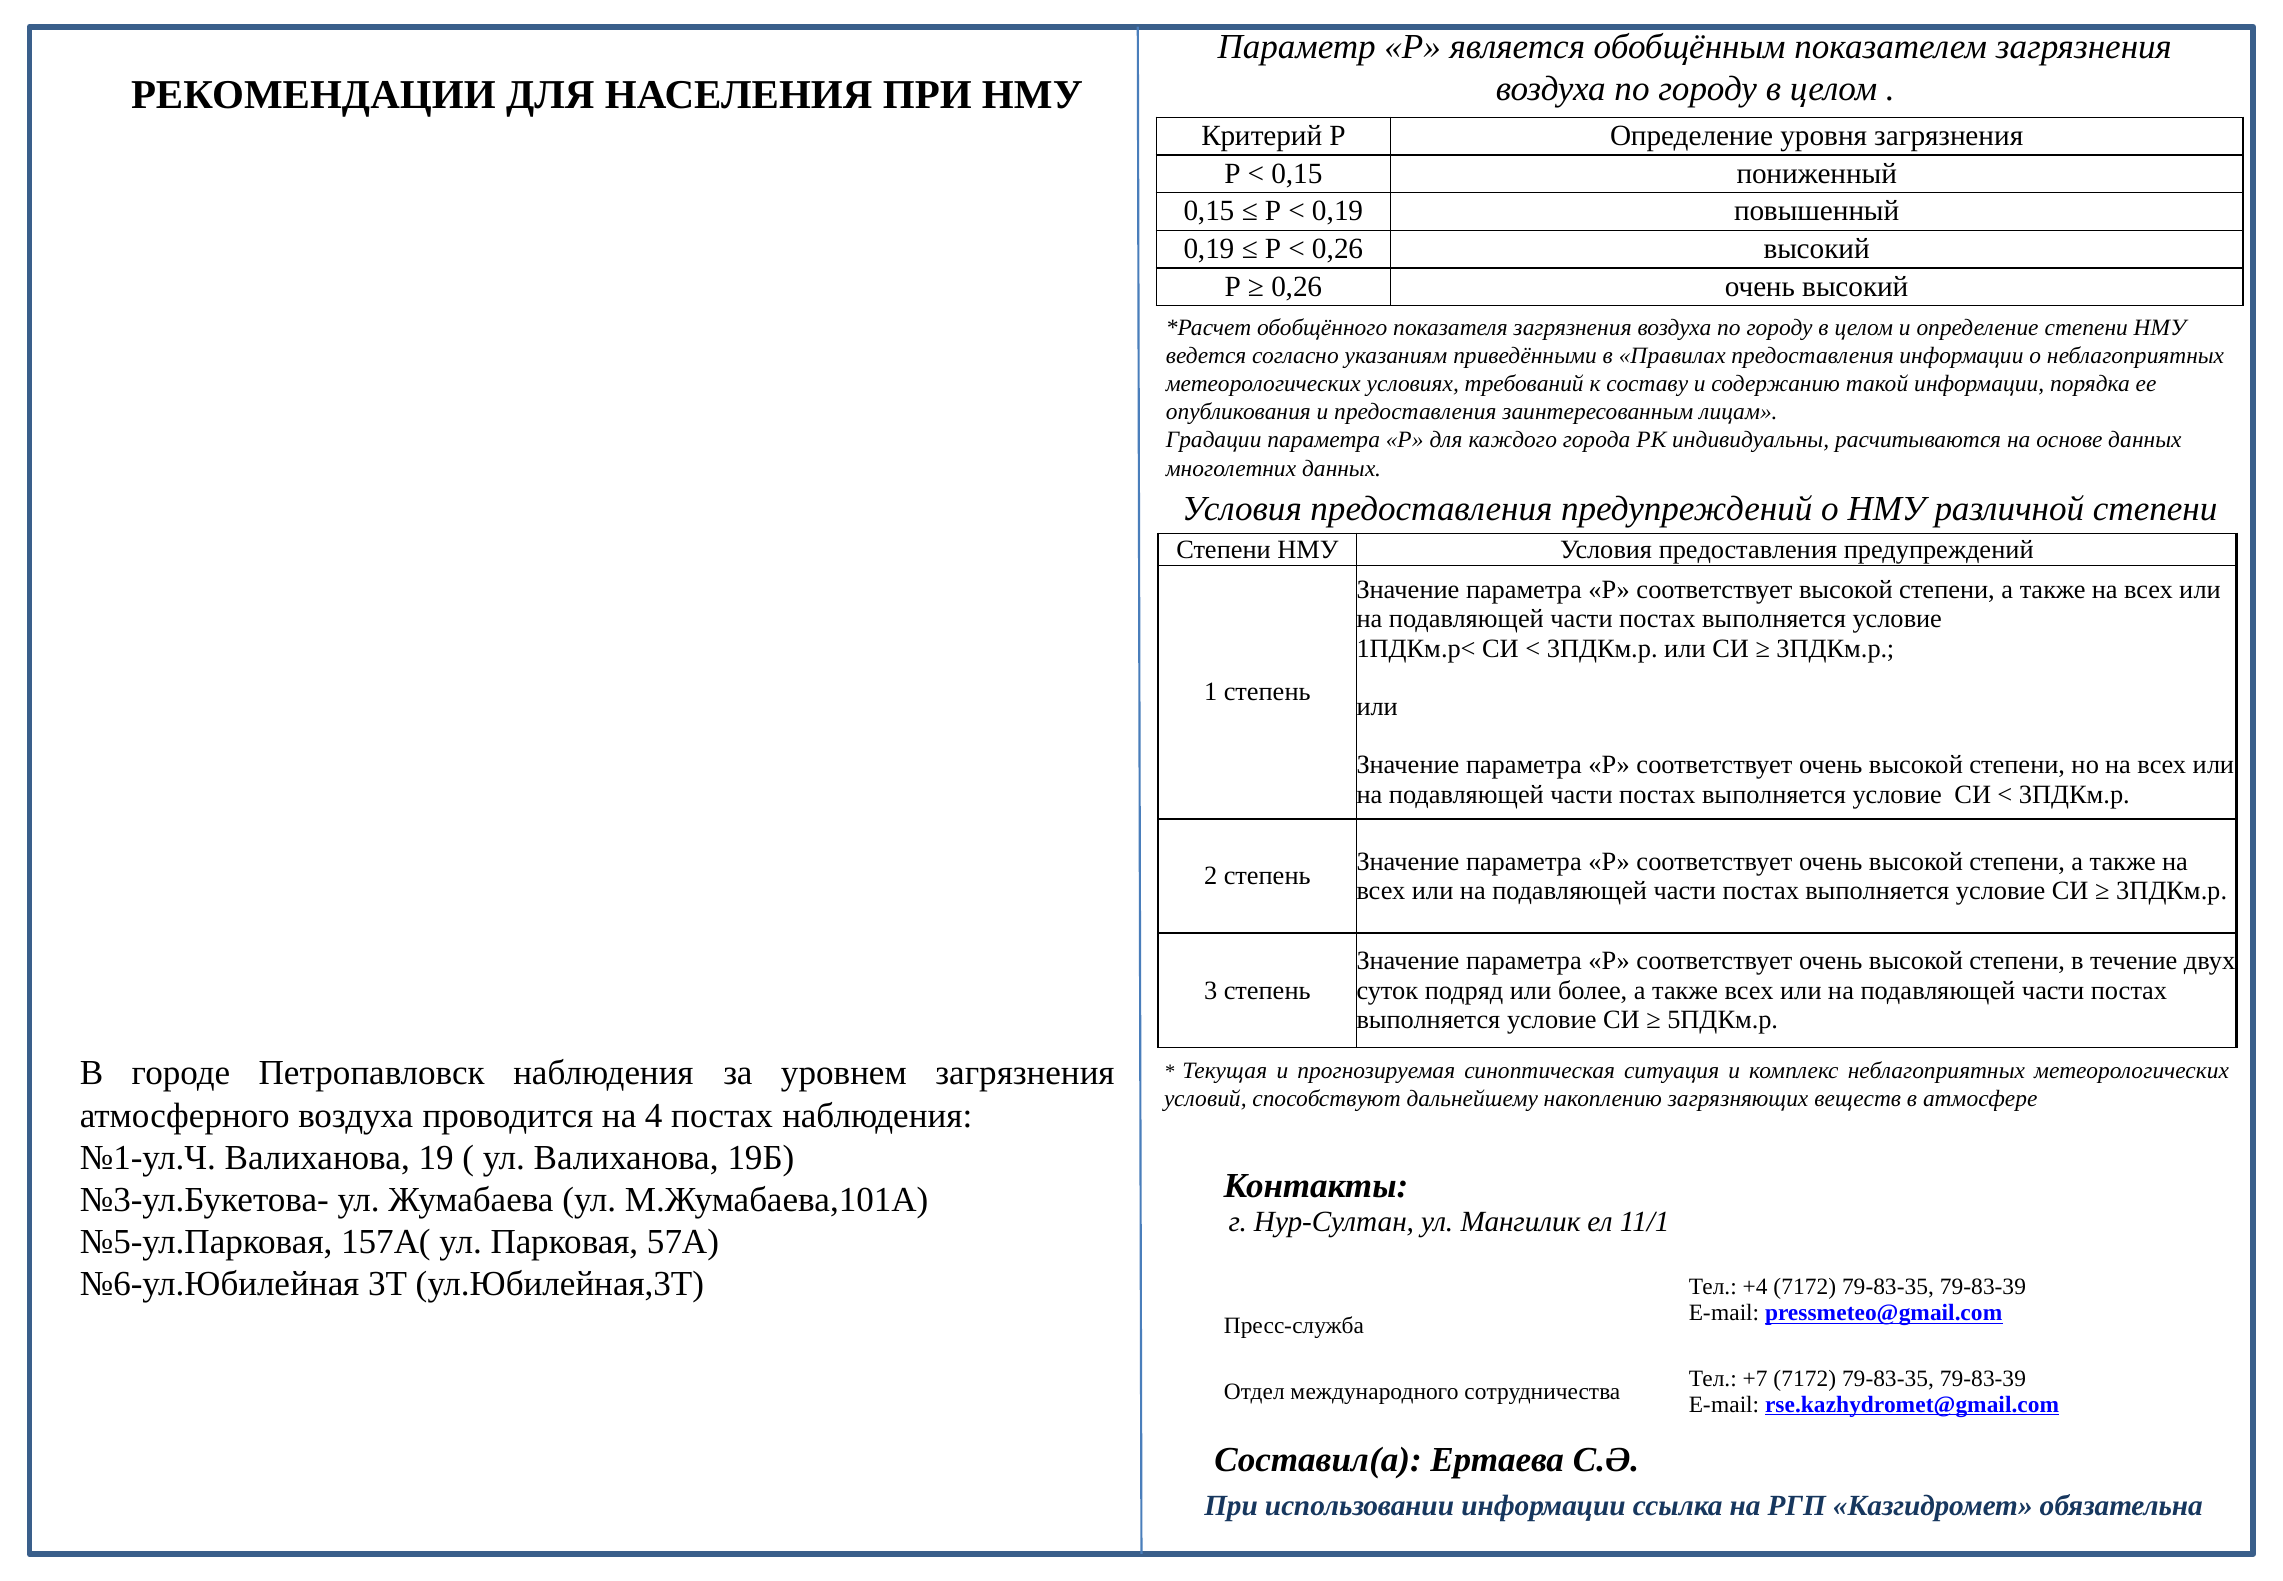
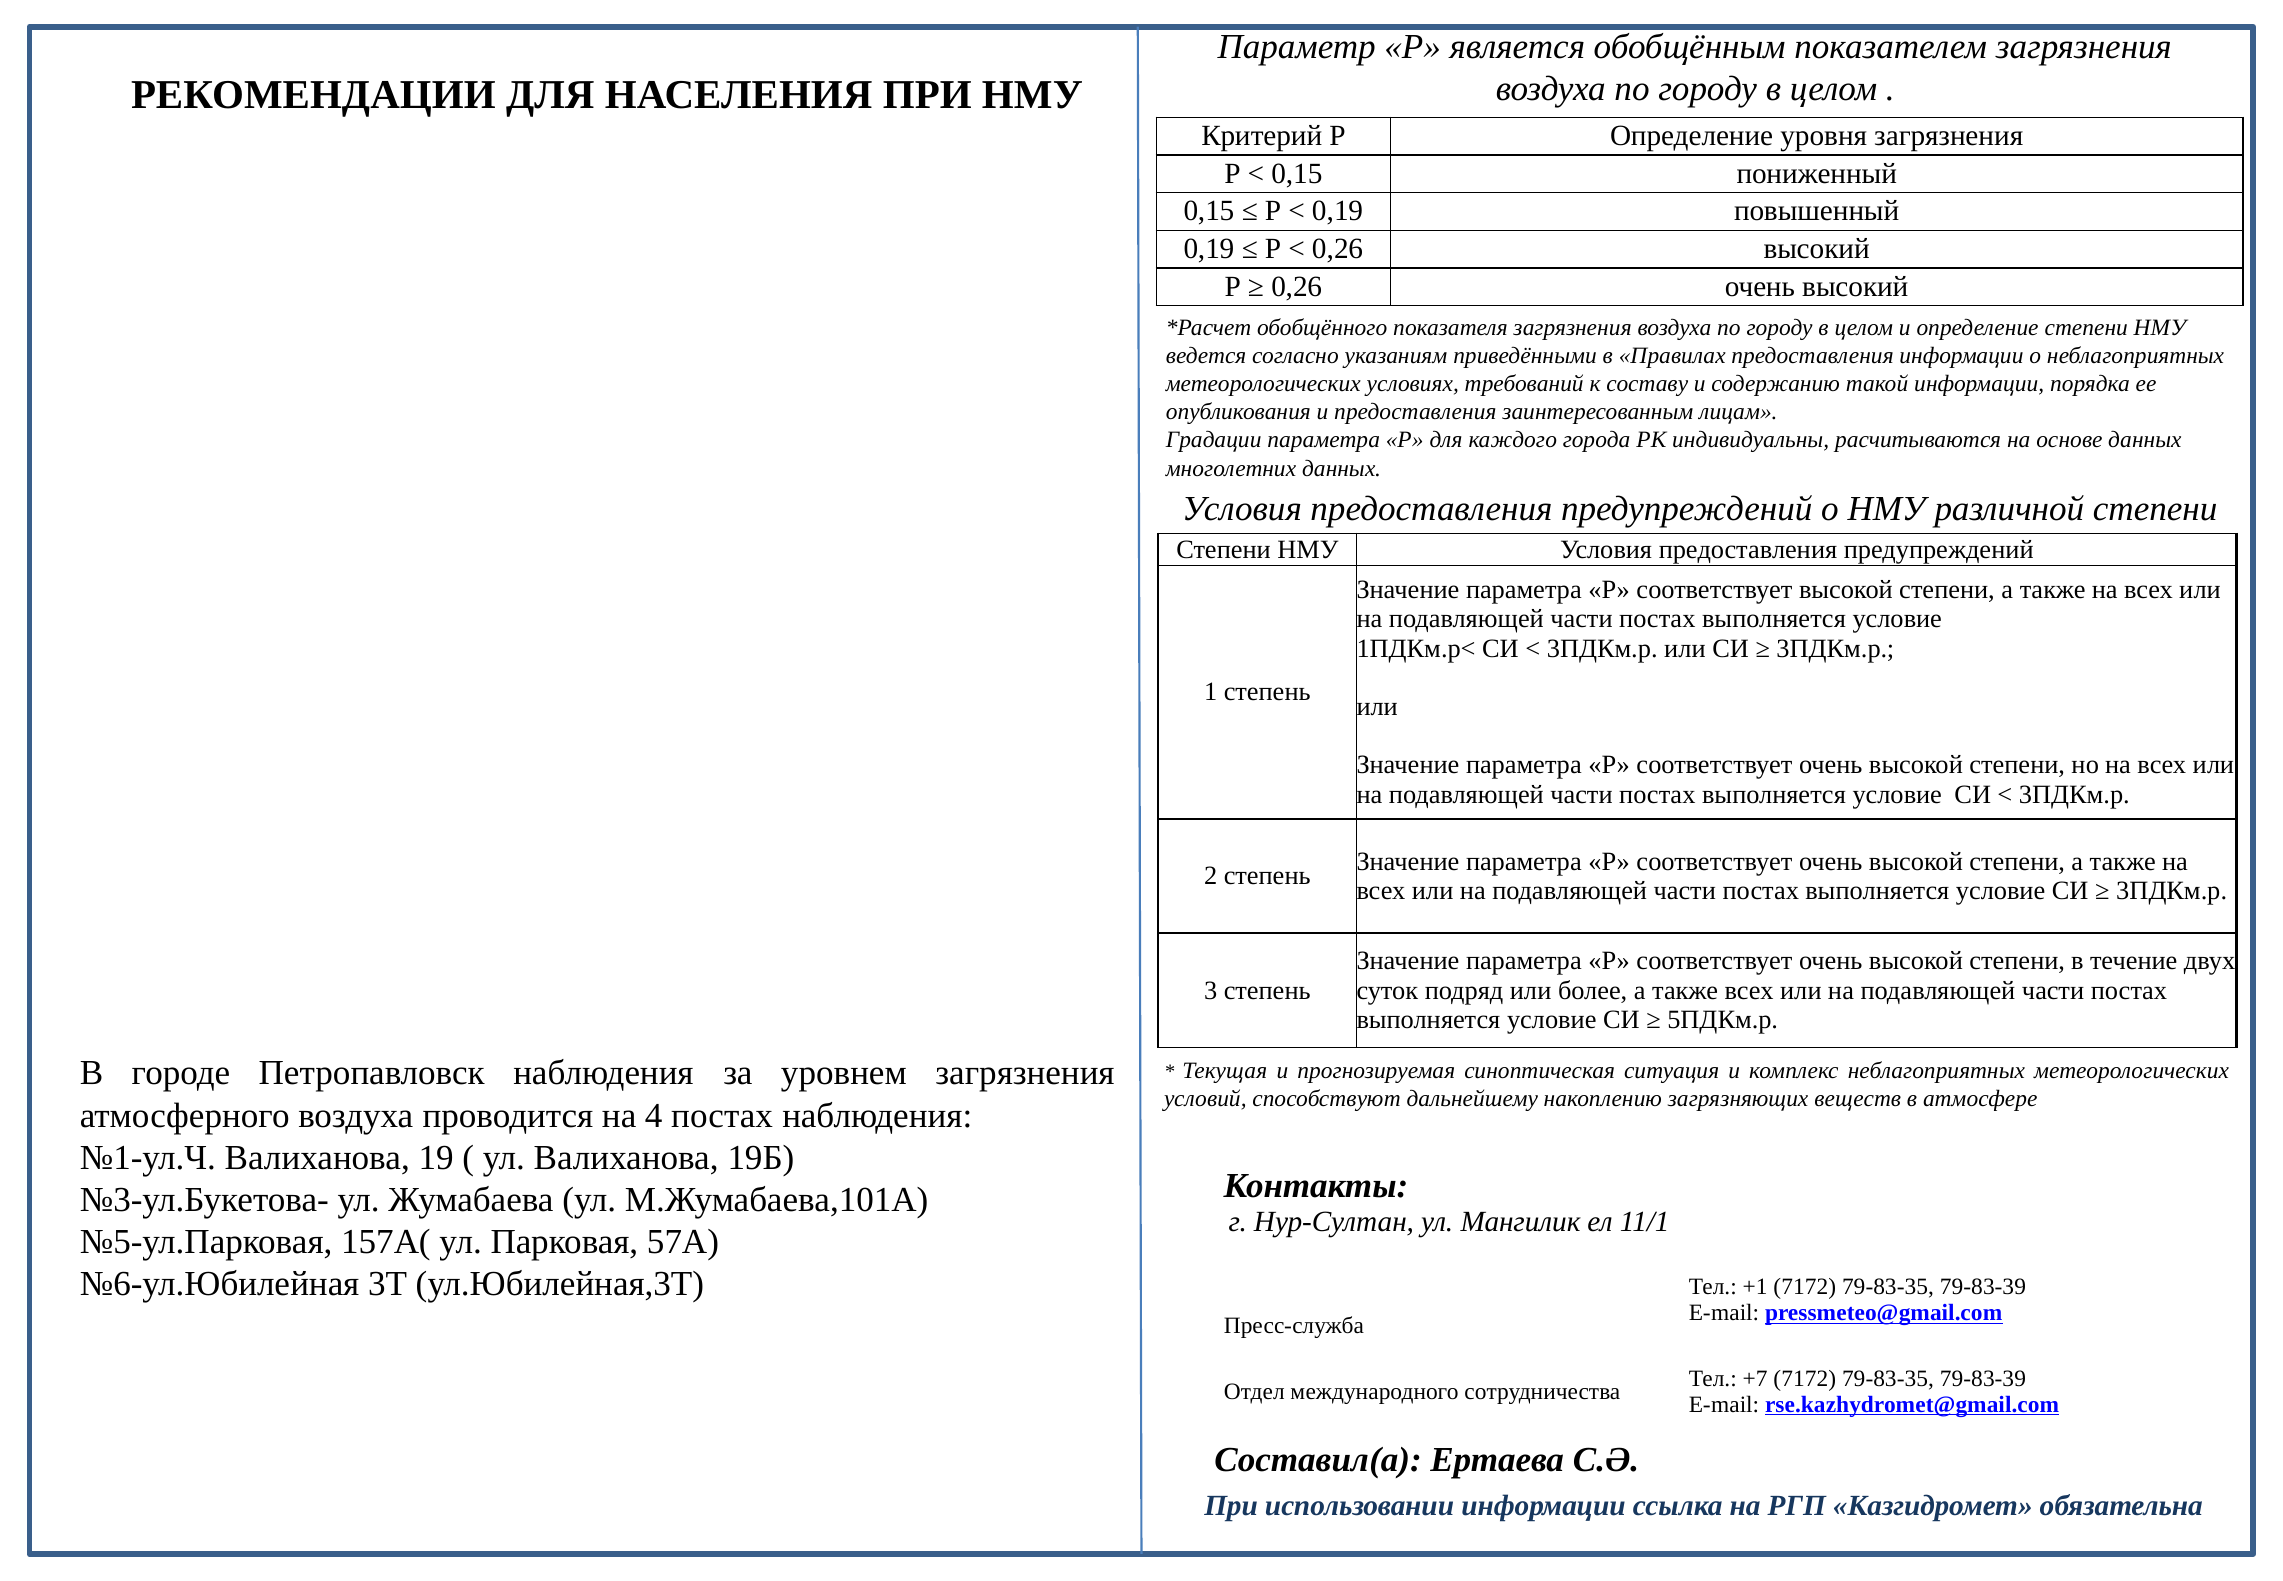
+4: +4 -> +1 (1755, 1287)
